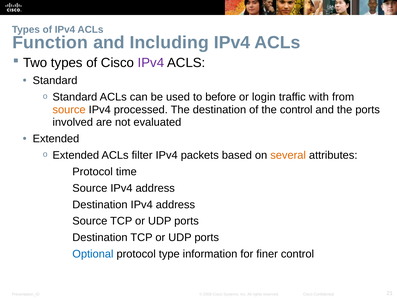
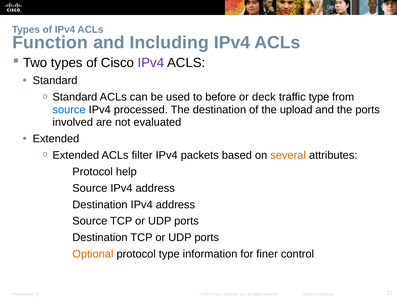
login: login -> deck (264, 97)
traffic with: with -> type (319, 97)
source colour: orange -> blue (69, 110)
the control: control -> upload (296, 110)
time: time -> help (126, 172)
Optional colour: blue -> orange (93, 254)
